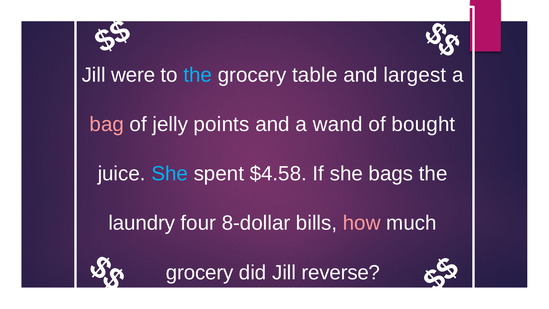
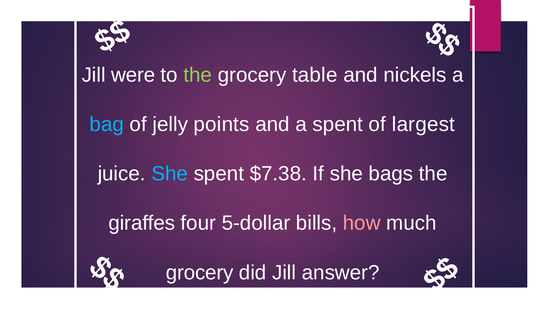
the colour: light blue -> light green (198, 75)
largest: largest -> nickels (415, 75)
bag colour: pink -> light blue (107, 124)
a wand: wand -> spent (338, 124)
bought: bought -> largest (423, 124)
$4.58: $4.58 -> $7.38 (278, 174)
laundry: laundry -> giraffes (142, 223)
8-dollar: 8-dollar -> 5-dollar (256, 223)
reverse: reverse -> answer (341, 272)
